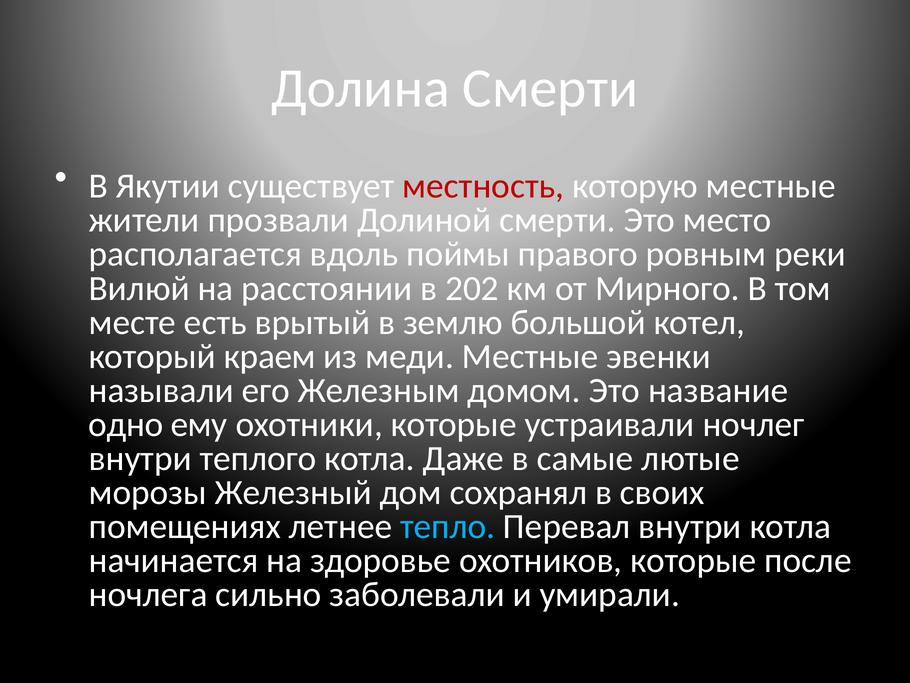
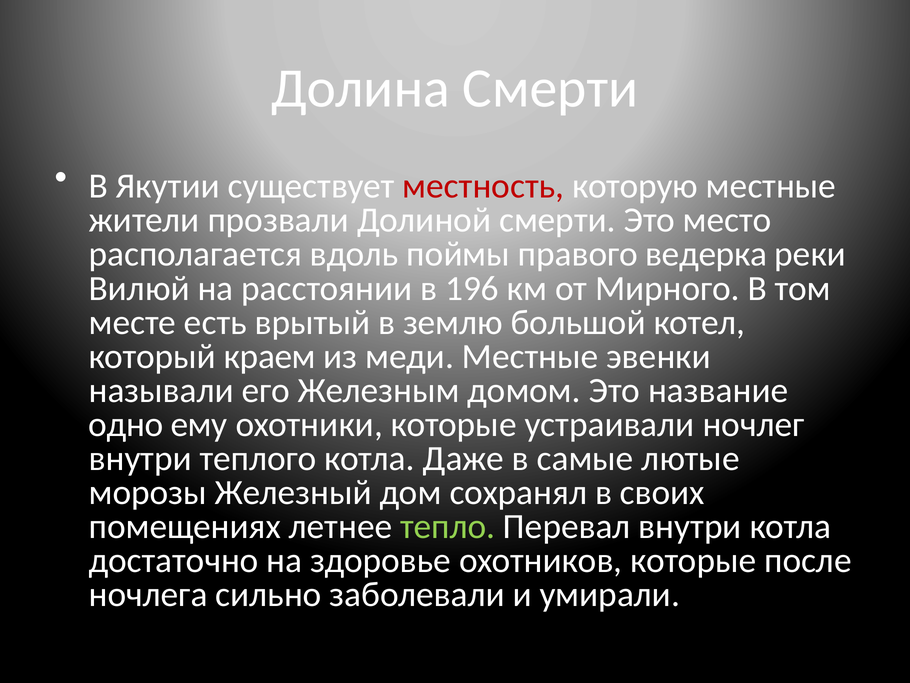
ровным: ровным -> ведерка (706, 254)
202: 202 -> 196 (472, 288)
тепло colour: light blue -> light green (448, 526)
начинается: начинается -> достаточно (174, 560)
